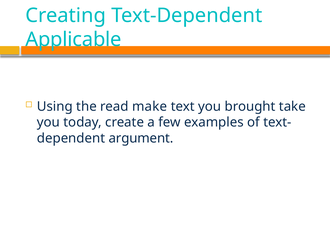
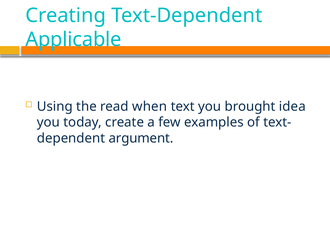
make: make -> when (150, 107)
take: take -> idea (292, 107)
